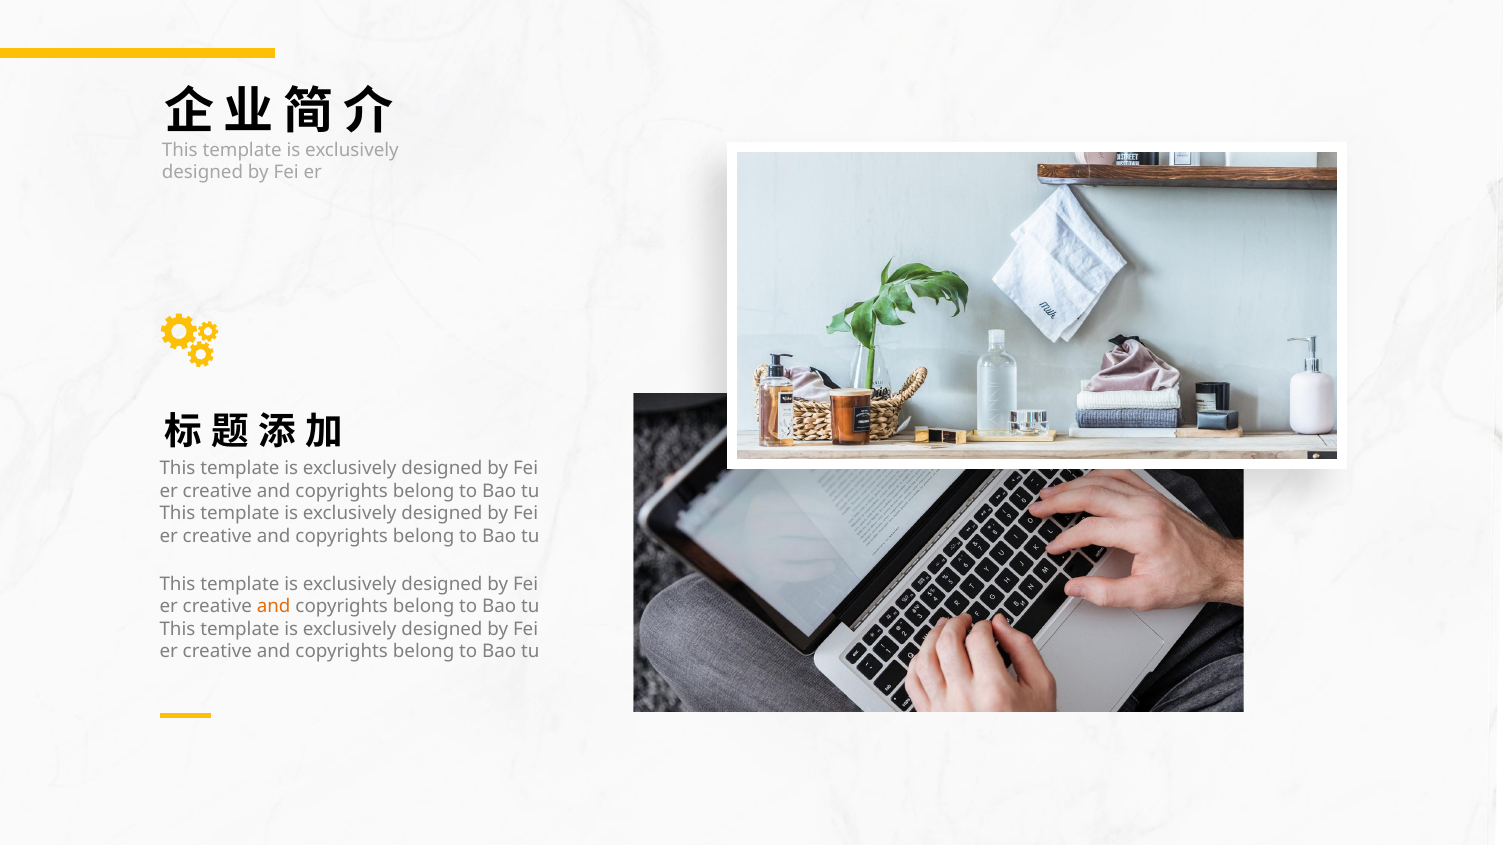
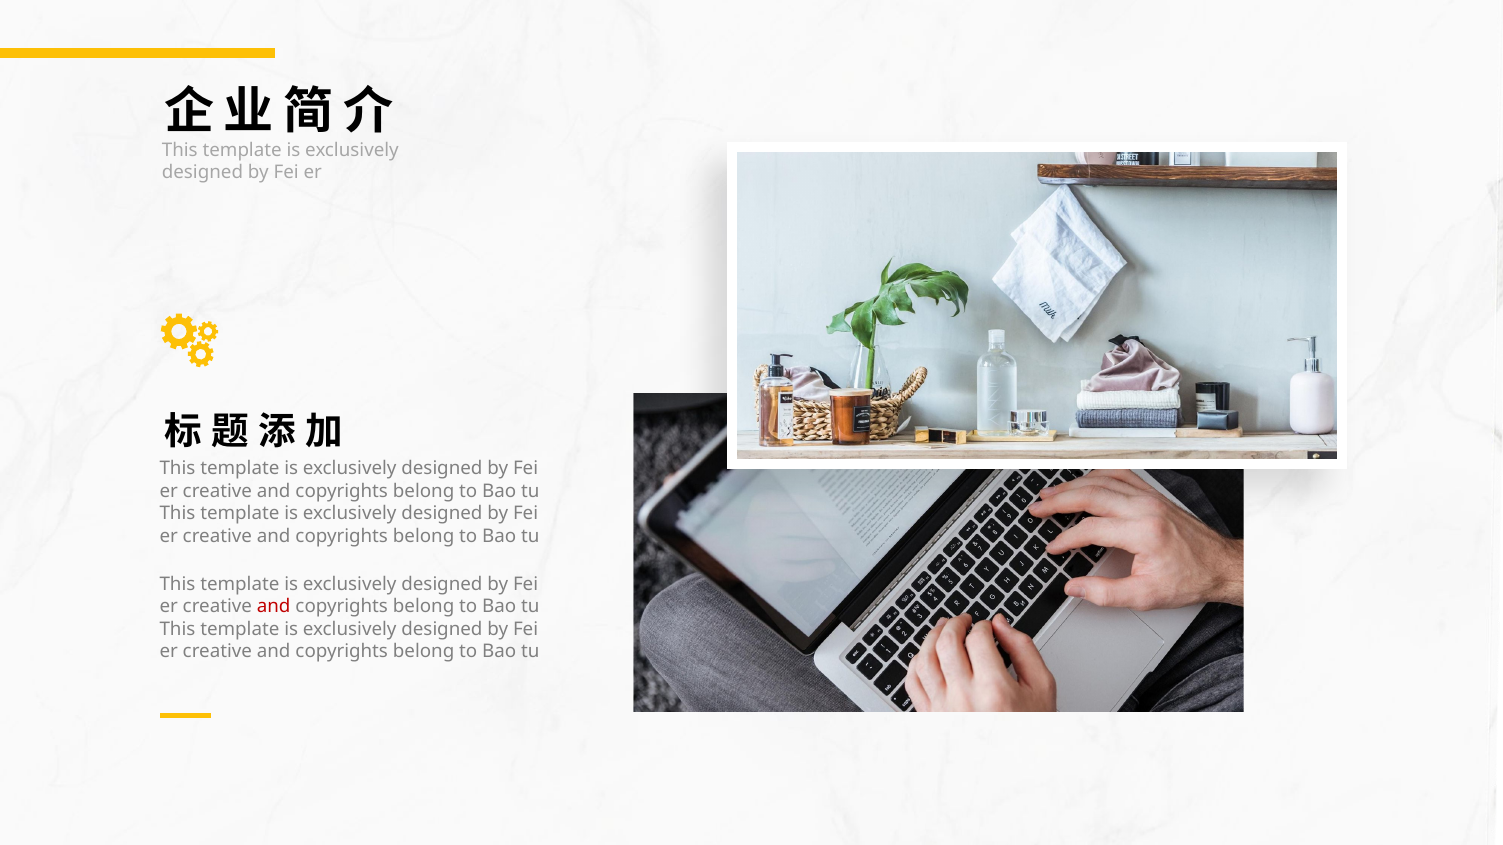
and colour: orange -> red (274, 607)
